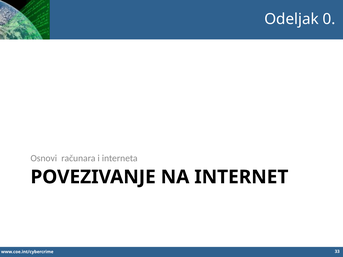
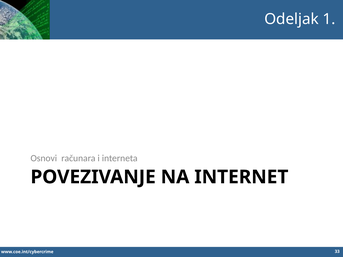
0: 0 -> 1 (329, 19)
